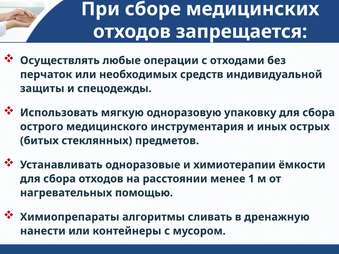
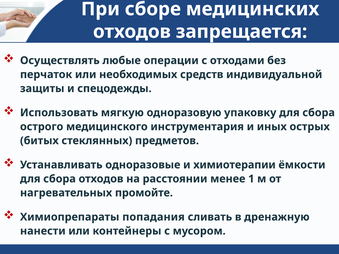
помощью: помощью -> промойте (144, 193)
алгоритмы: алгоритмы -> попадания (153, 217)
